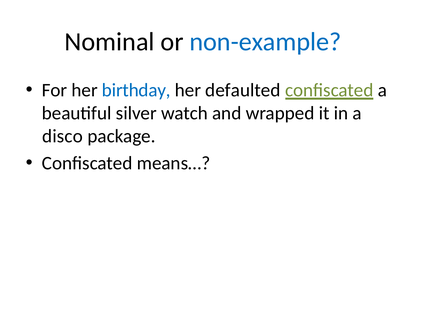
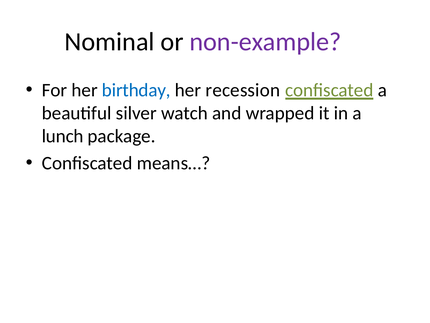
non-example colour: blue -> purple (265, 42)
defaulted: defaulted -> recession (243, 90)
disco: disco -> lunch (63, 136)
